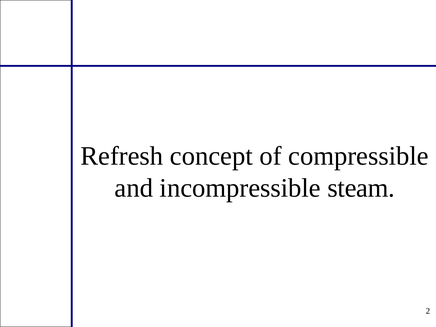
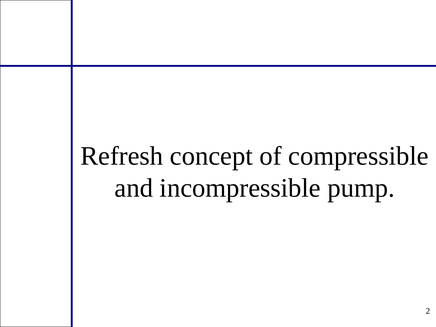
steam: steam -> pump (361, 188)
